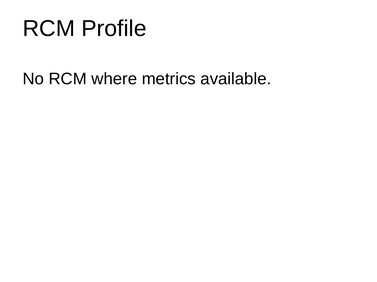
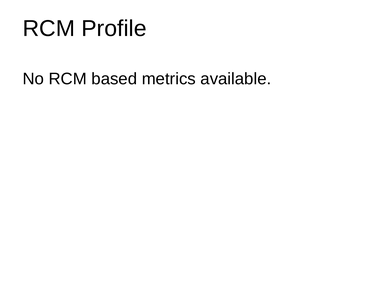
where: where -> based (114, 79)
